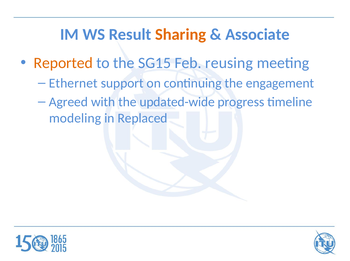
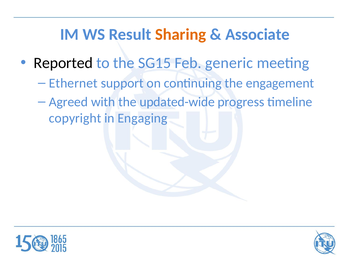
Reported colour: orange -> black (63, 63)
reusing: reusing -> generic (229, 63)
modeling: modeling -> copyright (75, 118)
Replaced: Replaced -> Engaging (142, 118)
